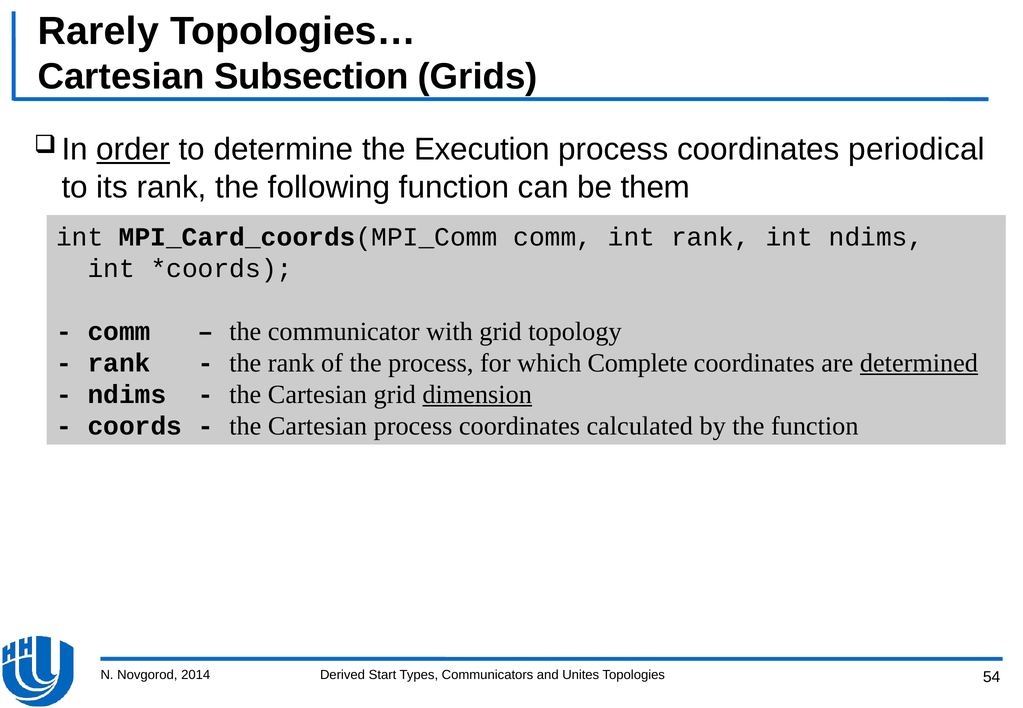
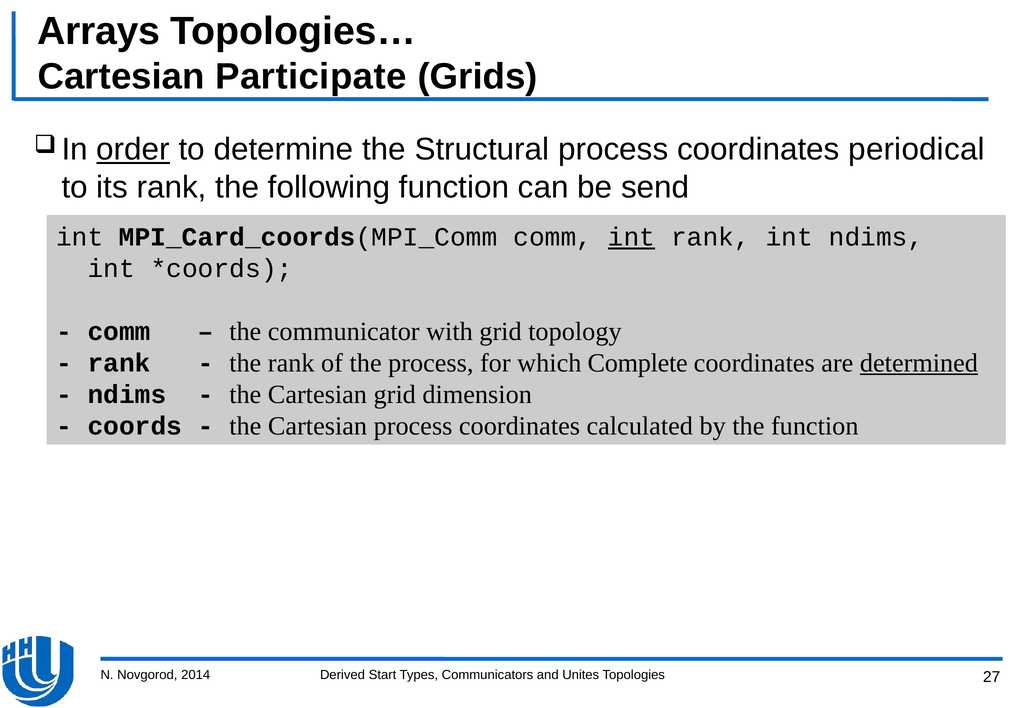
Rarely: Rarely -> Arrays (99, 31)
Subsection: Subsection -> Participate (311, 77)
Execution: Execution -> Structural (482, 149)
them: them -> send (655, 187)
int underline: none -> present (632, 237)
dimension underline: present -> none (477, 395)
54: 54 -> 27 (992, 677)
